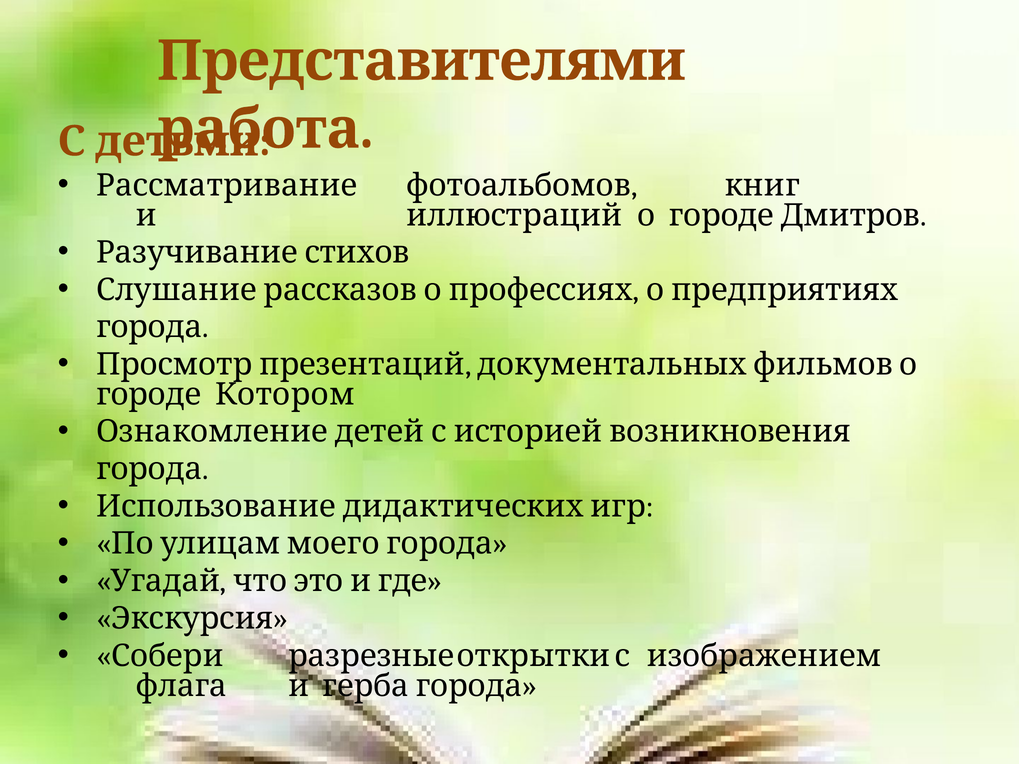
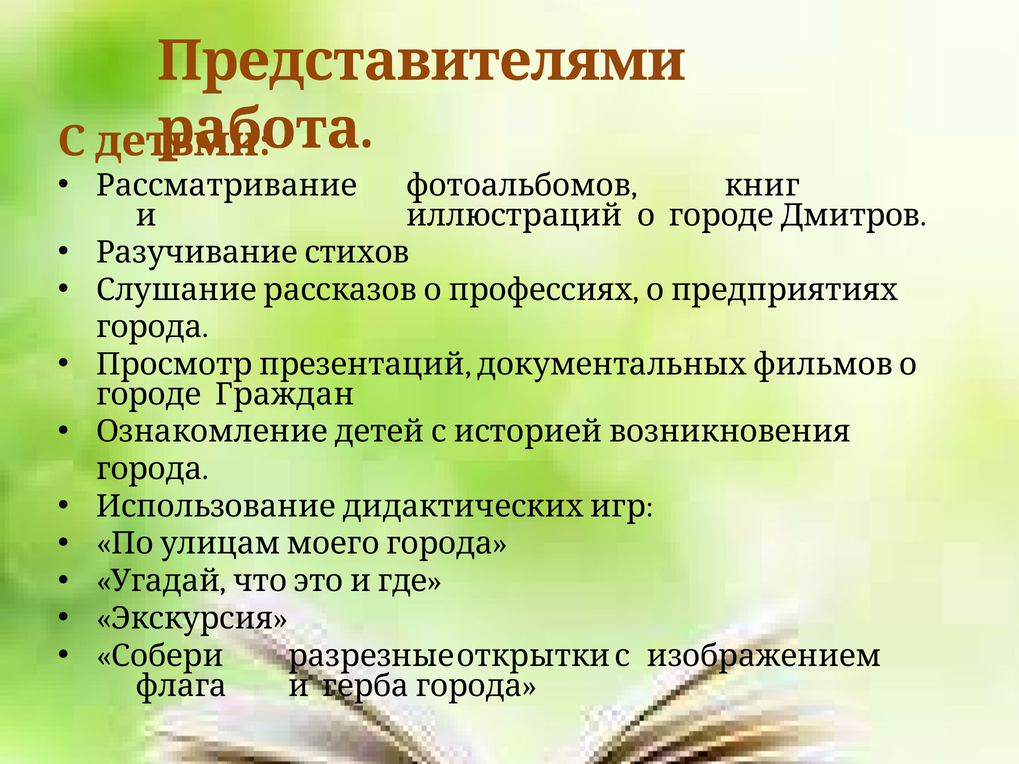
Котором: Котором -> Граждан (285, 395)
